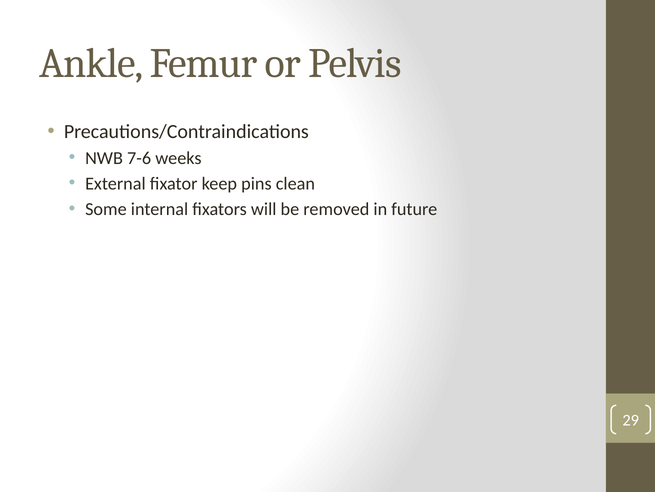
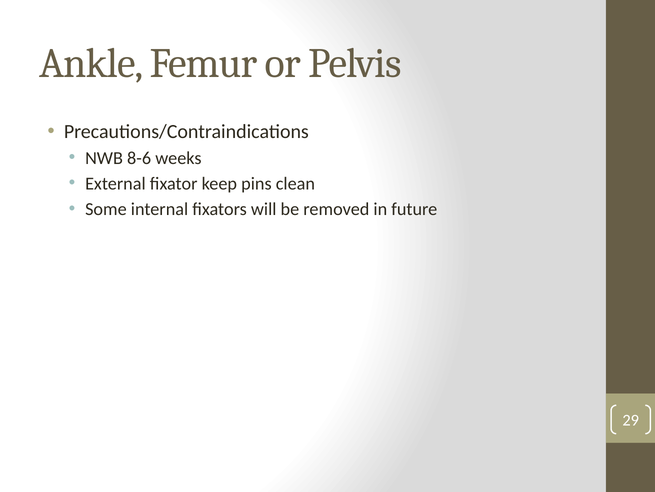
7-6: 7-6 -> 8-6 (139, 158)
